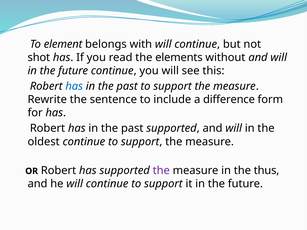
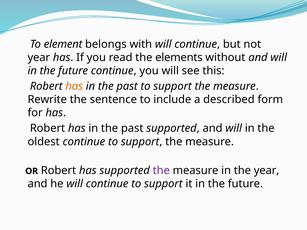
shot: shot -> year (39, 58)
has colour: blue -> orange (74, 86)
difference: difference -> described (229, 100)
the thus: thus -> year (267, 171)
